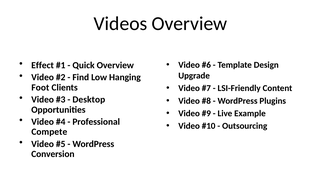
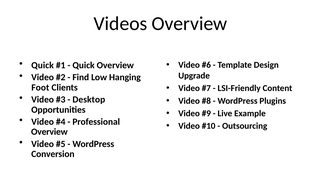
Effect: Effect -> Quick (43, 65)
Compete: Compete -> Overview (49, 132)
